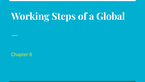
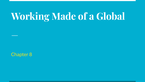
Steps: Steps -> Made (64, 16)
